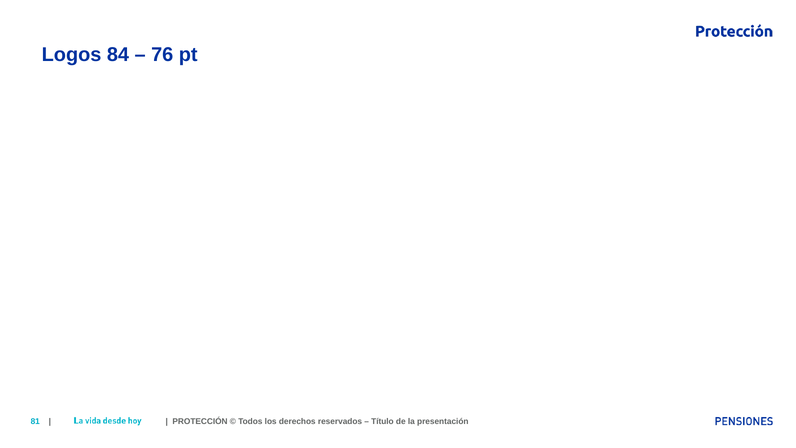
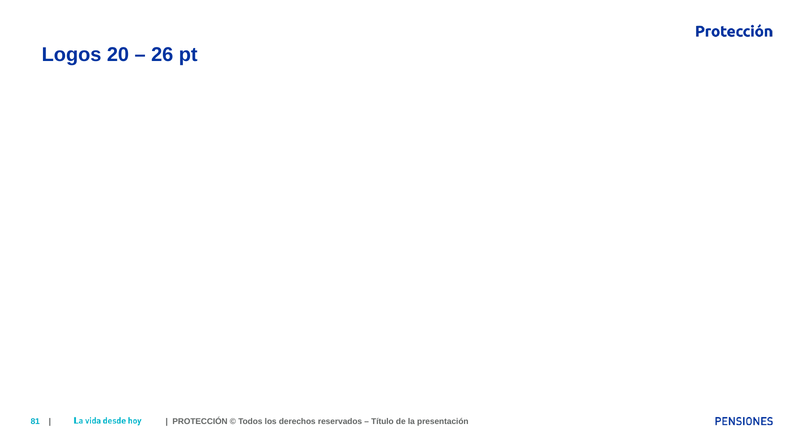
84: 84 -> 20 (118, 55)
76: 76 -> 26 (162, 55)
